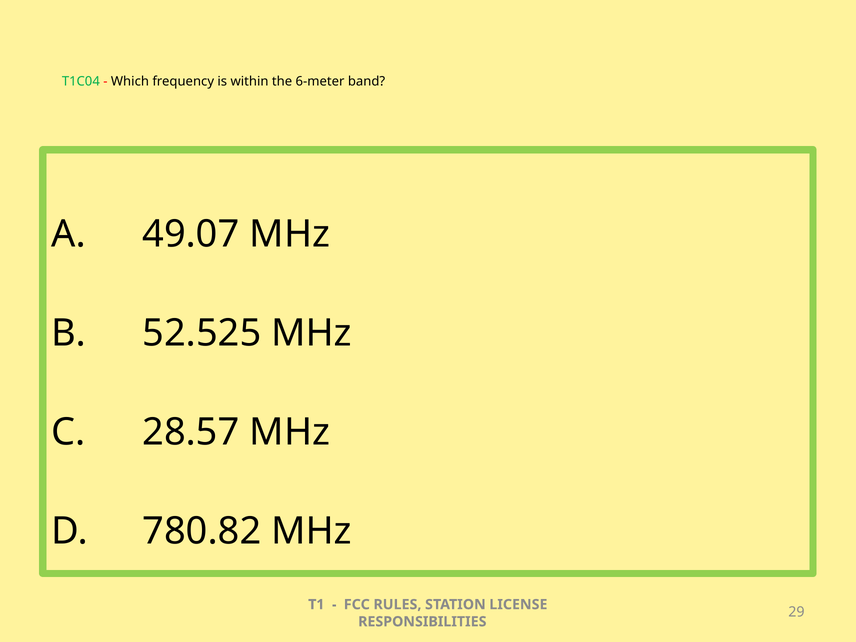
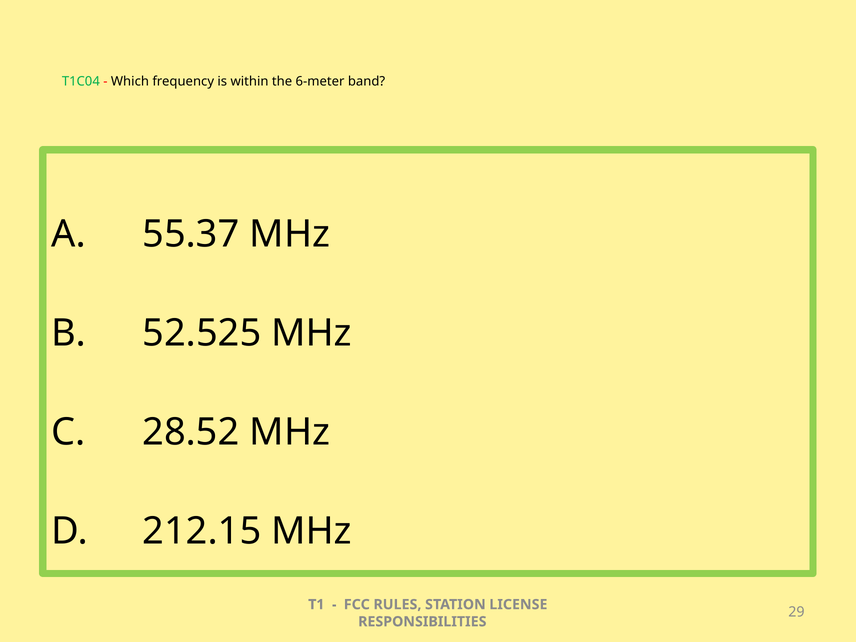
49.07: 49.07 -> 55.37 (191, 234)
28.57: 28.57 -> 28.52 (191, 432)
780.82: 780.82 -> 212.15 (202, 531)
